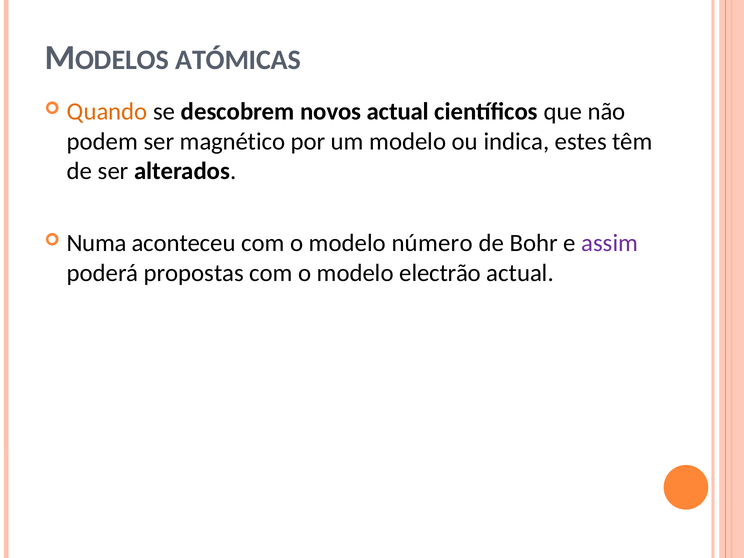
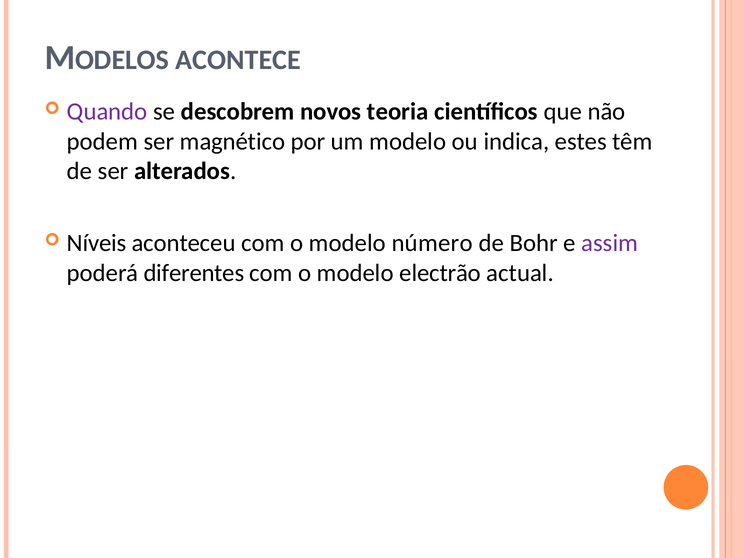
ATÓMICAS: ATÓMICAS -> ACONTECE (238, 60)
Quando colour: orange -> purple (107, 112)
novos actual: actual -> teoria (398, 112)
Numa: Numa -> Níveis (97, 243)
propostas: propostas -> diferentes (194, 273)
